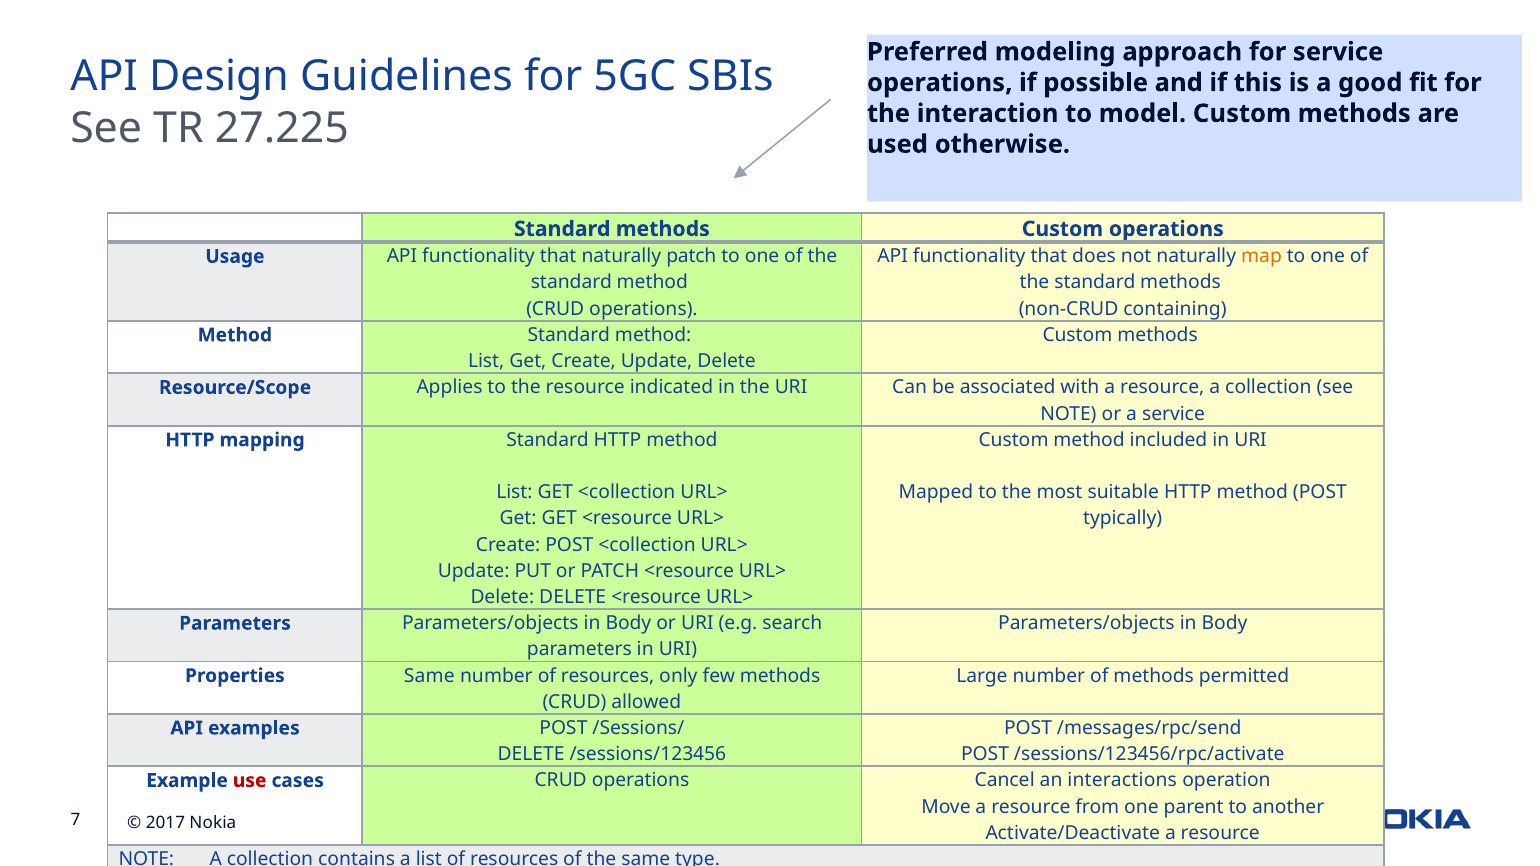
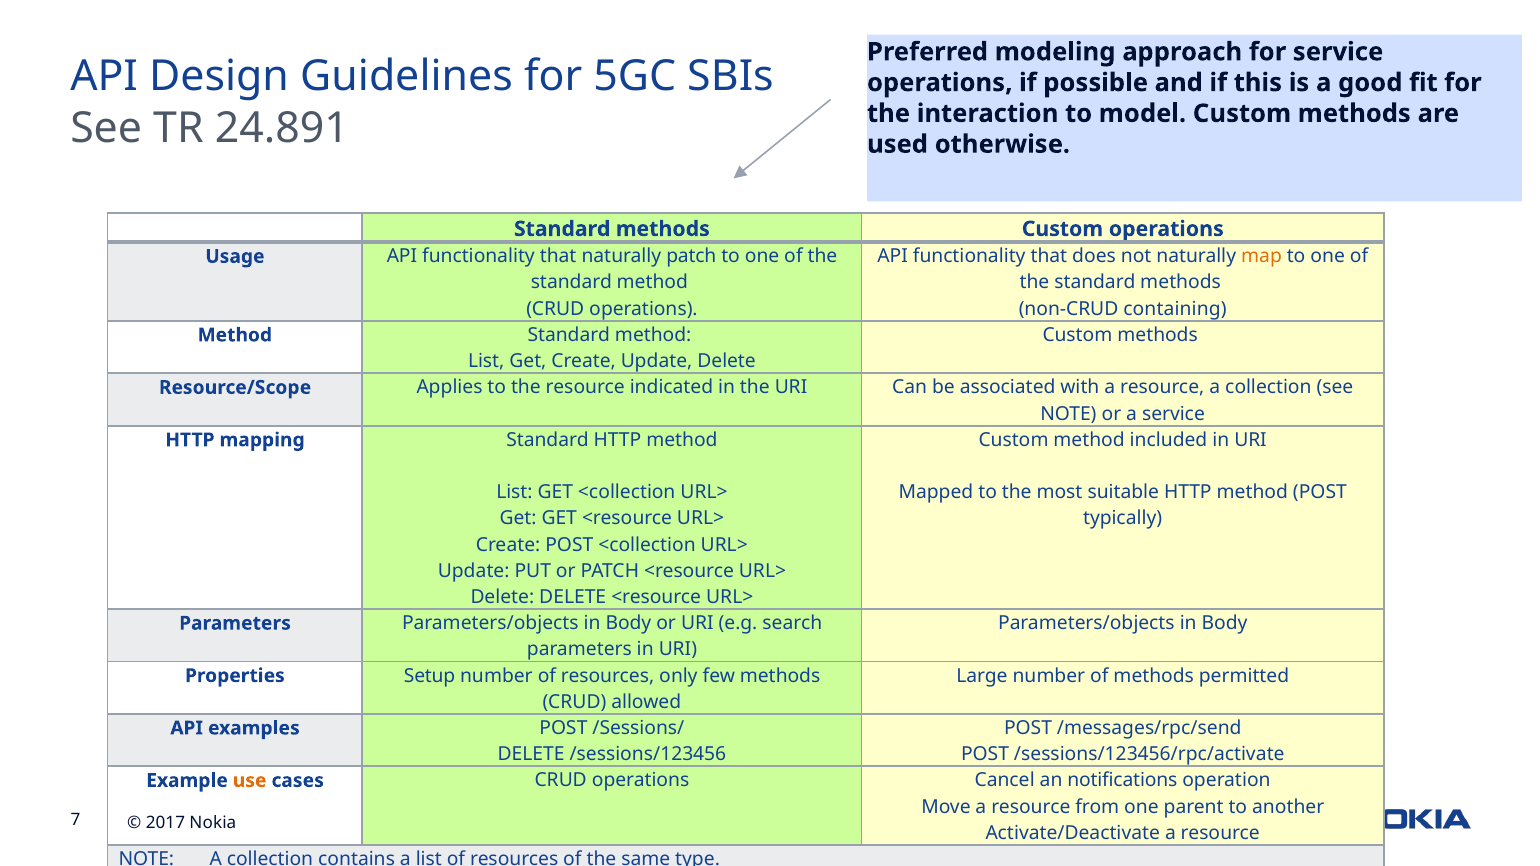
27.225: 27.225 -> 24.891 (282, 128)
Properties Same: Same -> Setup (430, 676)
use colour: red -> orange (250, 781)
interactions: interactions -> notifications (1122, 781)
